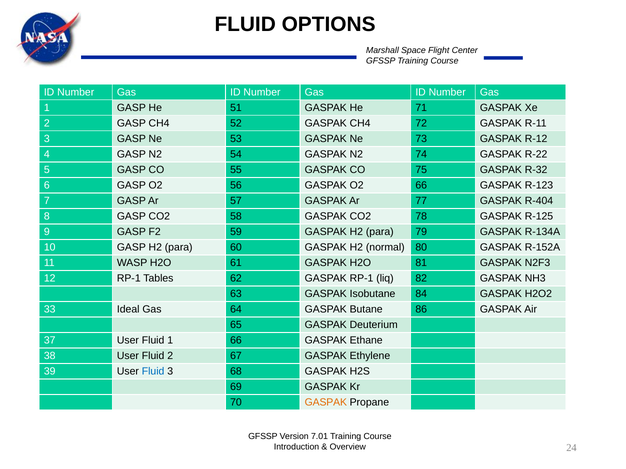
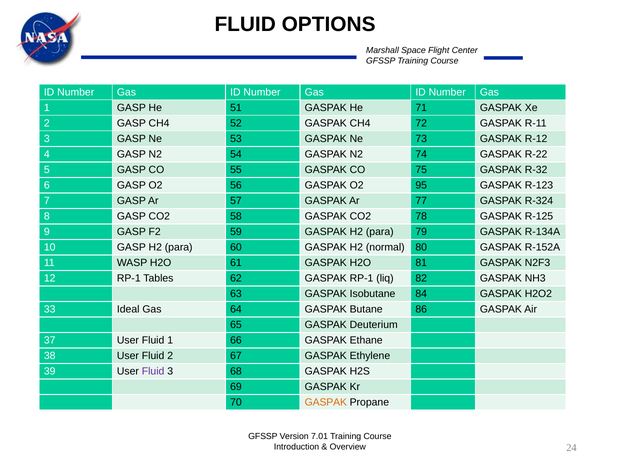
O2 66: 66 -> 95 (421, 185)
R-404: R-404 -> R-324 (539, 201)
Fluid colour: blue -> purple (153, 372)
